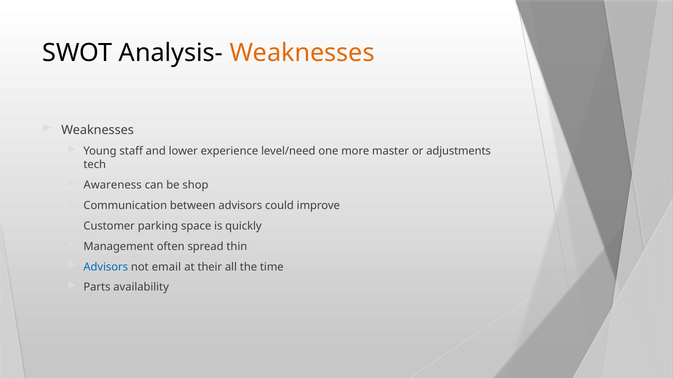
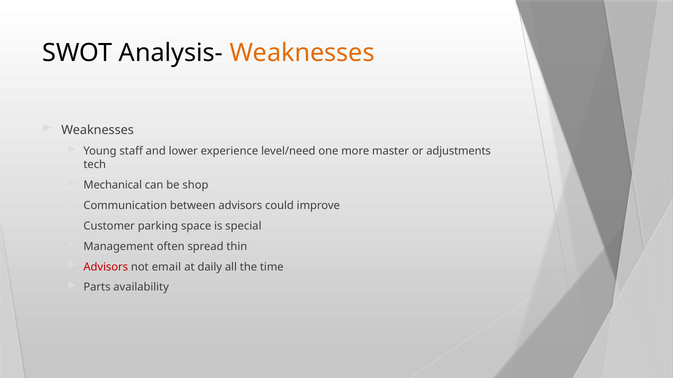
Awareness: Awareness -> Mechanical (113, 185)
quickly: quickly -> special (243, 226)
Advisors colour: blue -> red (106, 267)
their: their -> daily (210, 267)
